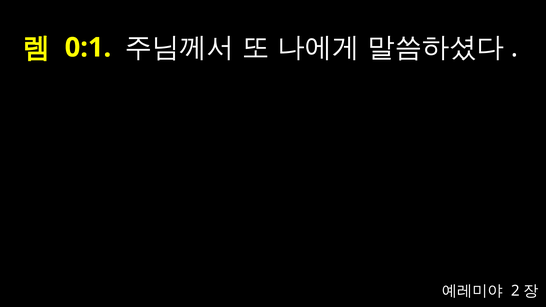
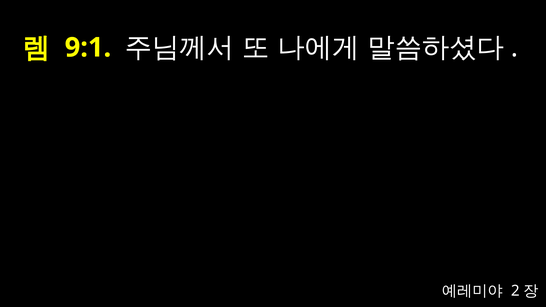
0:1: 0:1 -> 9:1 (88, 48)
